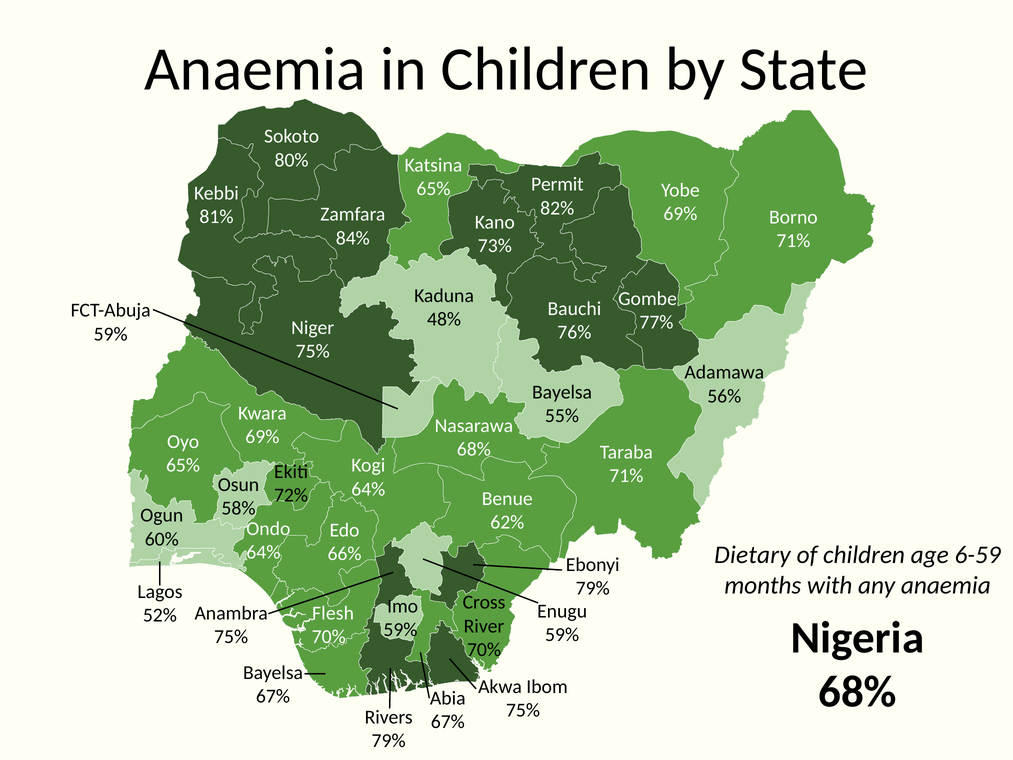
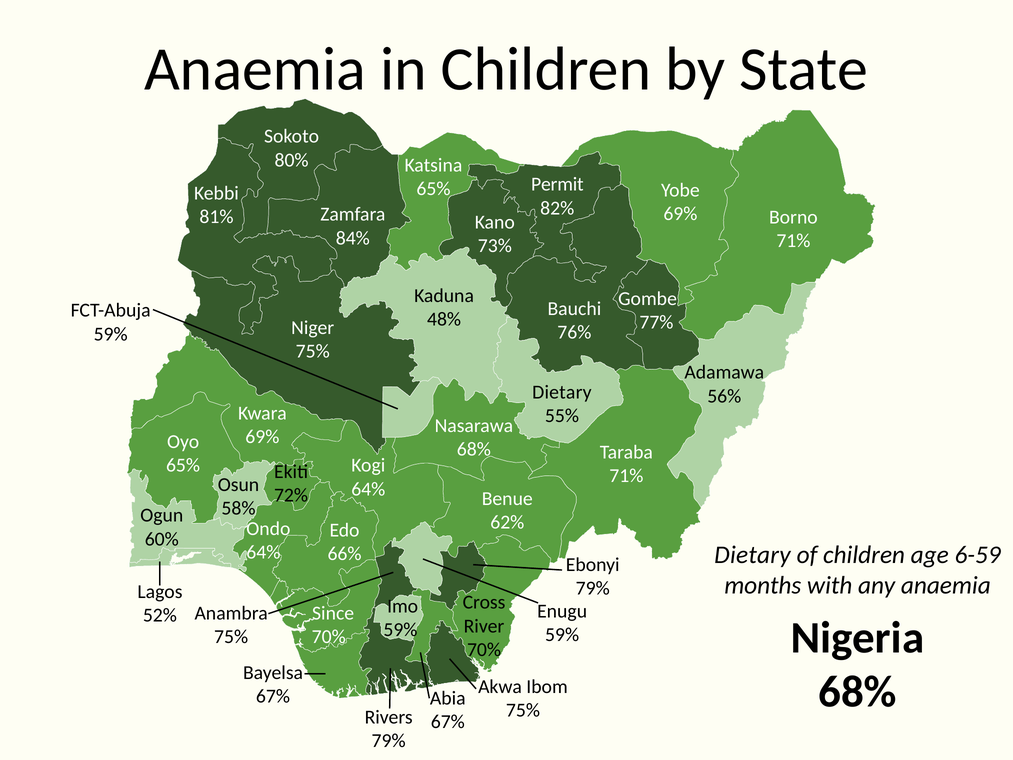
Bayelsa: Bayelsa -> Dietary (562, 392)
Flesh: Flesh -> Since (333, 613)
